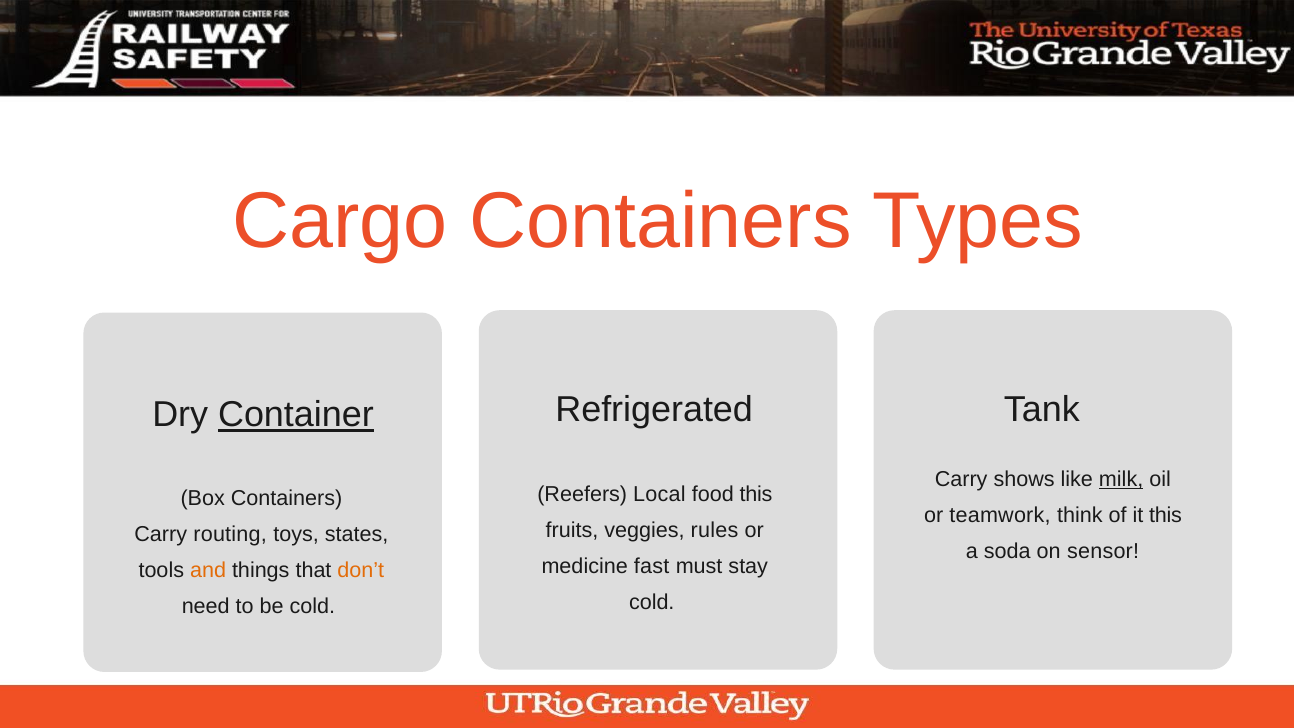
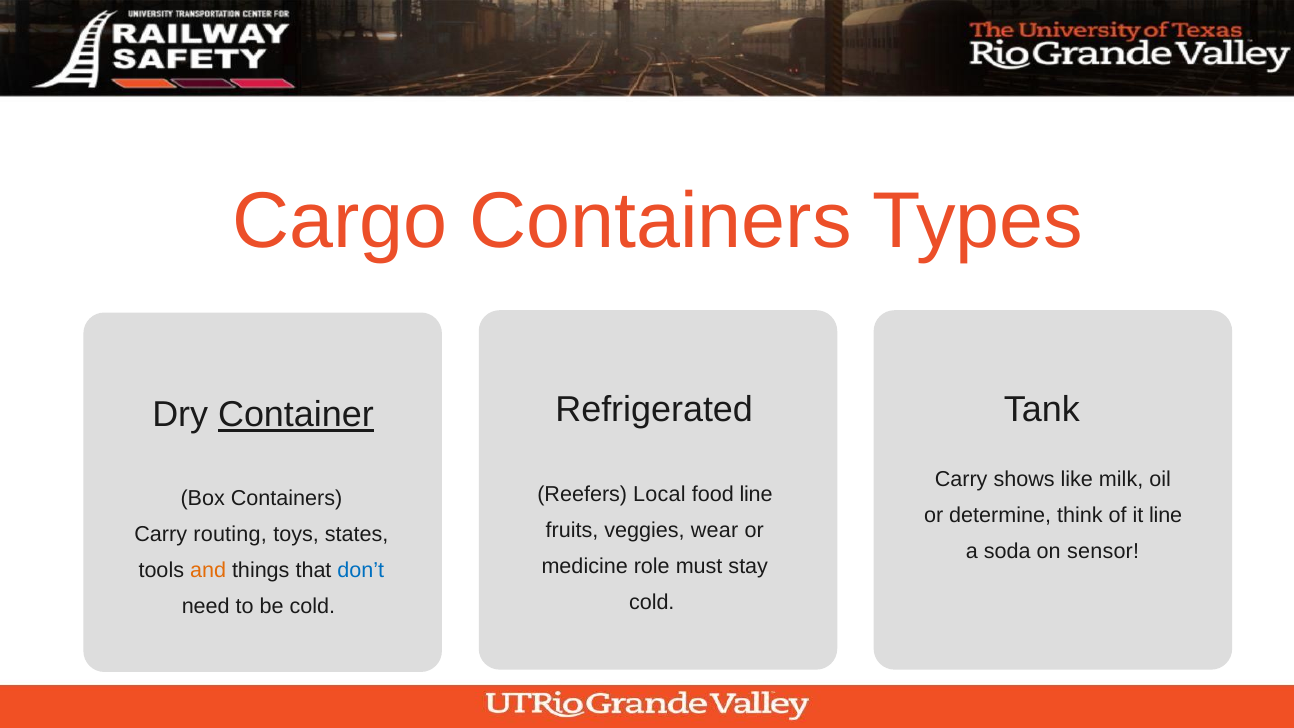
milk underline: present -> none (1121, 479)
food this: this -> line (756, 494)
teamwork: teamwork -> determine (1000, 515)
it this: this -> line (1166, 515)
rules: rules -> wear (715, 530)
fast: fast -> role (652, 566)
don’t colour: orange -> blue (361, 571)
